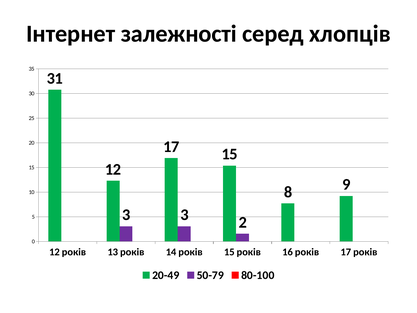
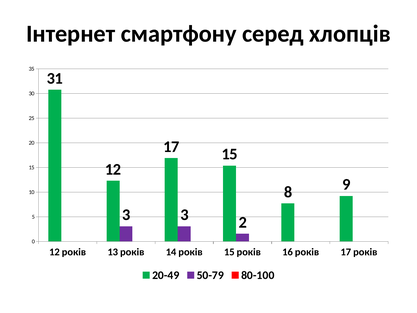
залежності: залежності -> смартфону (179, 34)
